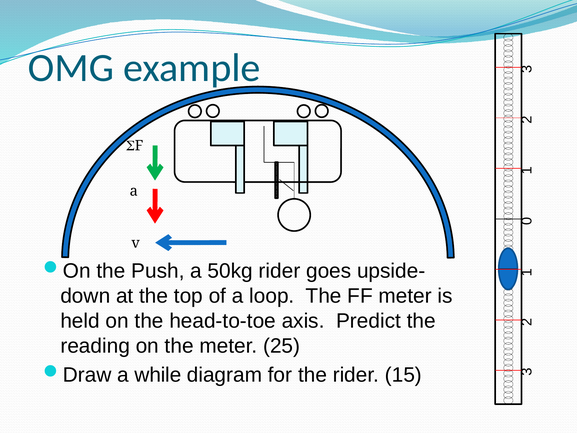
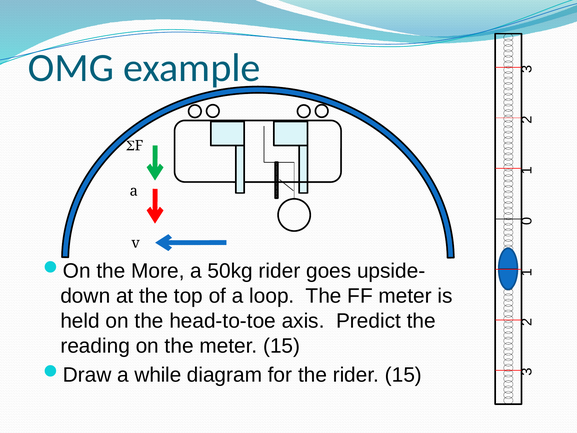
Push: Push -> More (158, 271)
meter 25: 25 -> 15 (282, 346)
